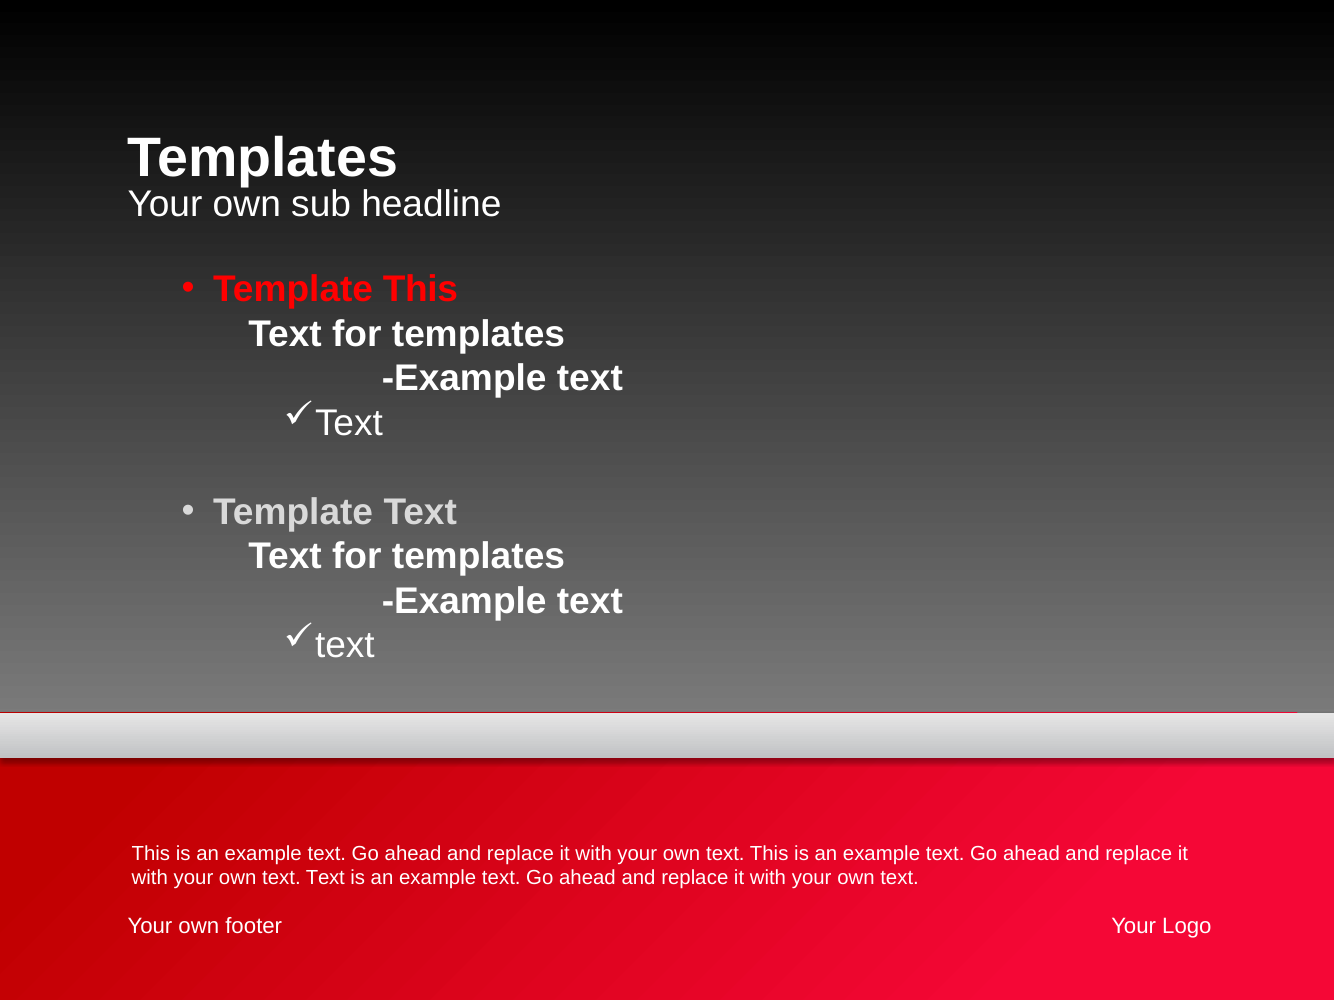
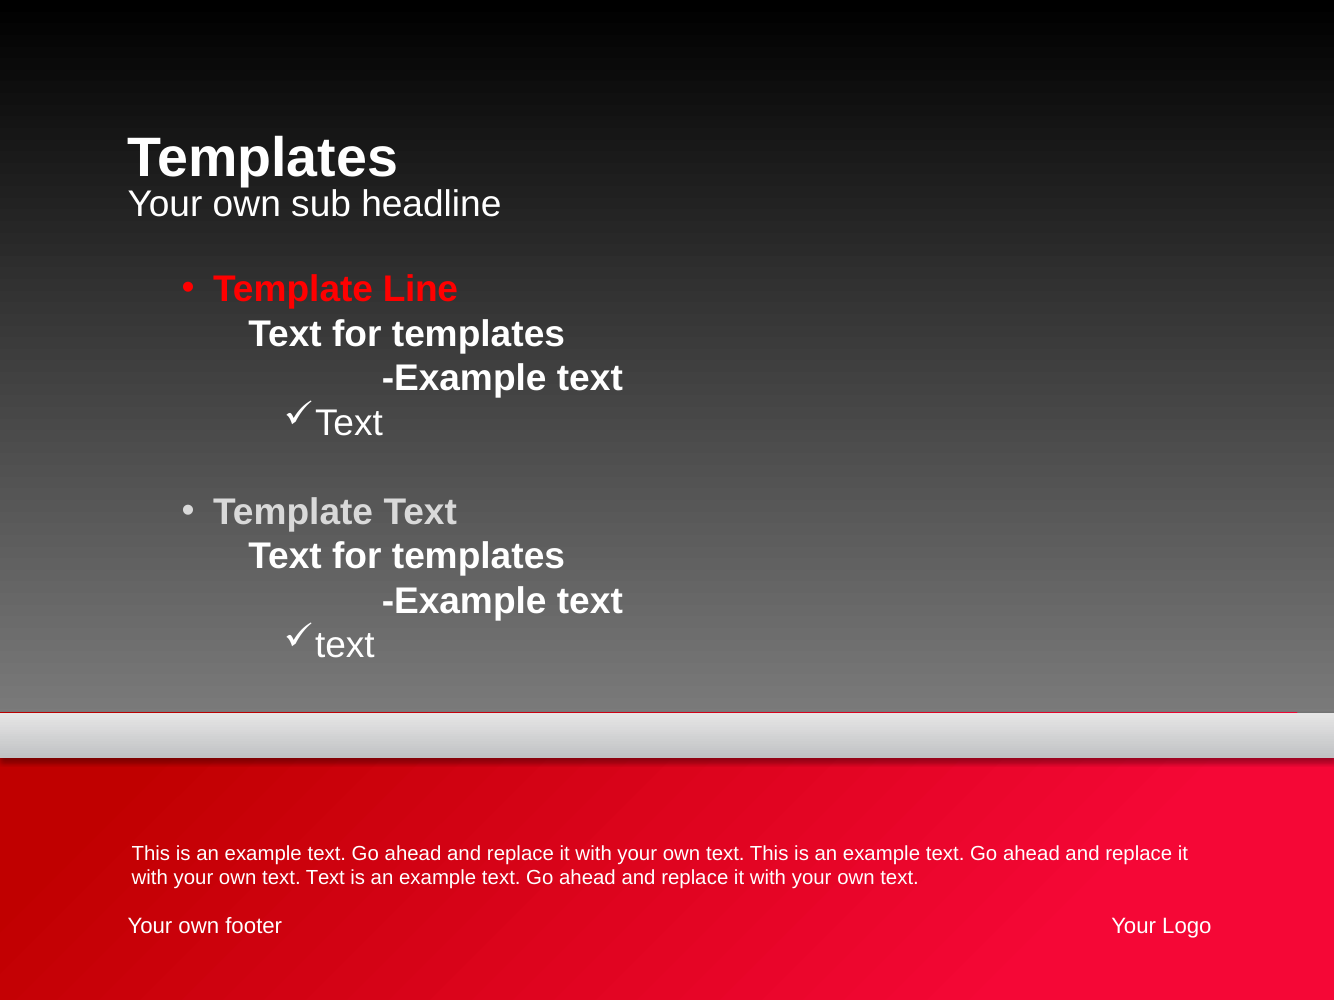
Template This: This -> Line (420, 290)
